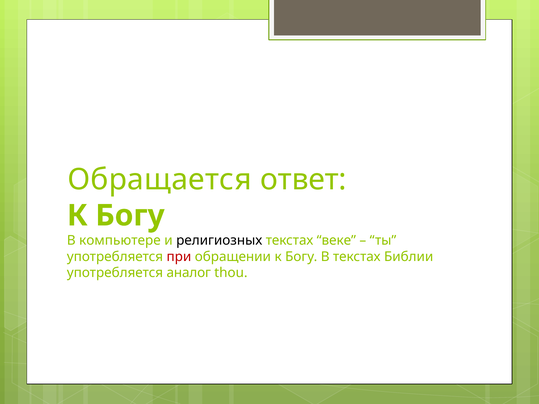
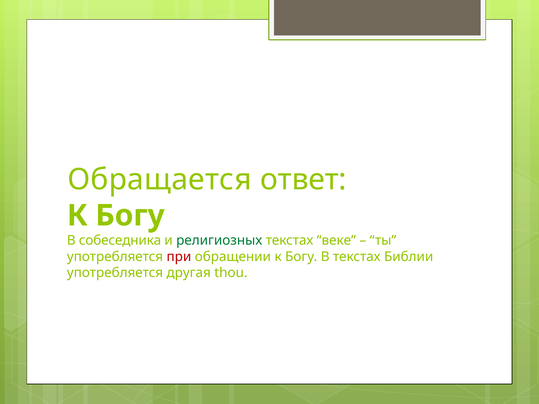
компьютере: компьютере -> собеседника (120, 241)
религиозных colour: black -> green (219, 241)
аналог: аналог -> другая (189, 273)
